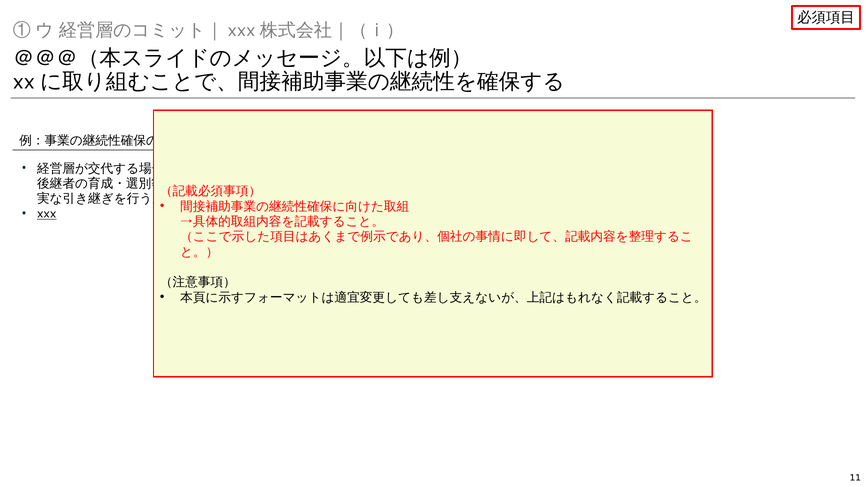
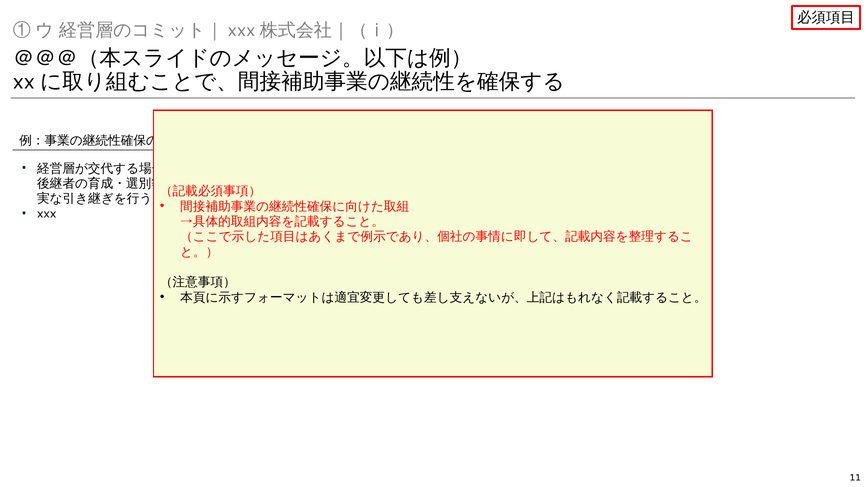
xxx underline: present -> none (47, 214)
